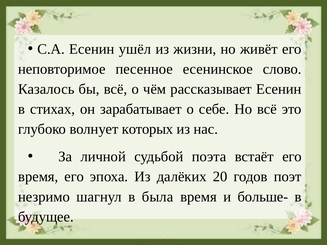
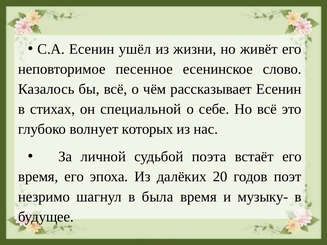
зарабатывает: зарабатывает -> специальной (141, 109)
больше-: больше- -> музыку- (263, 197)
